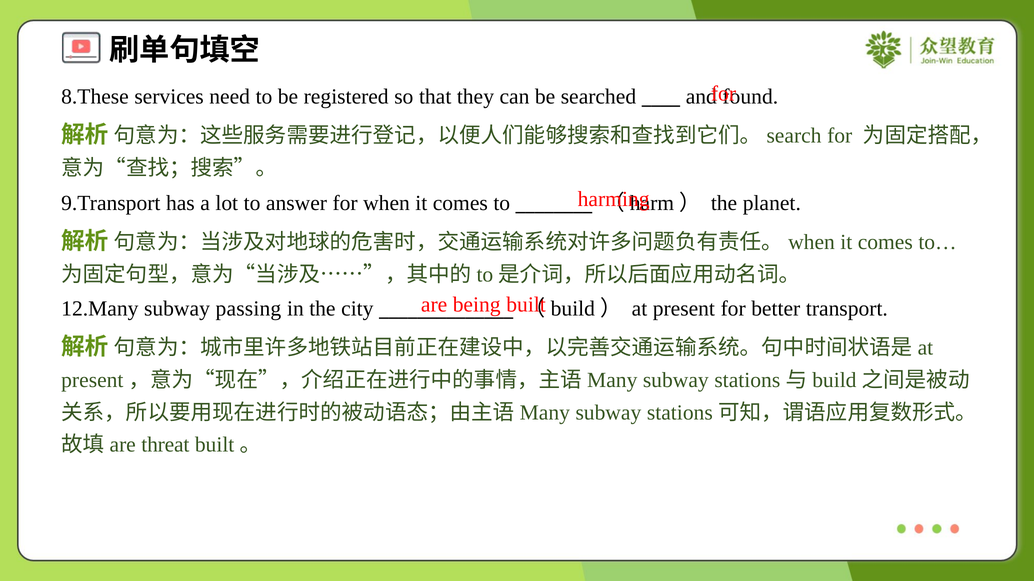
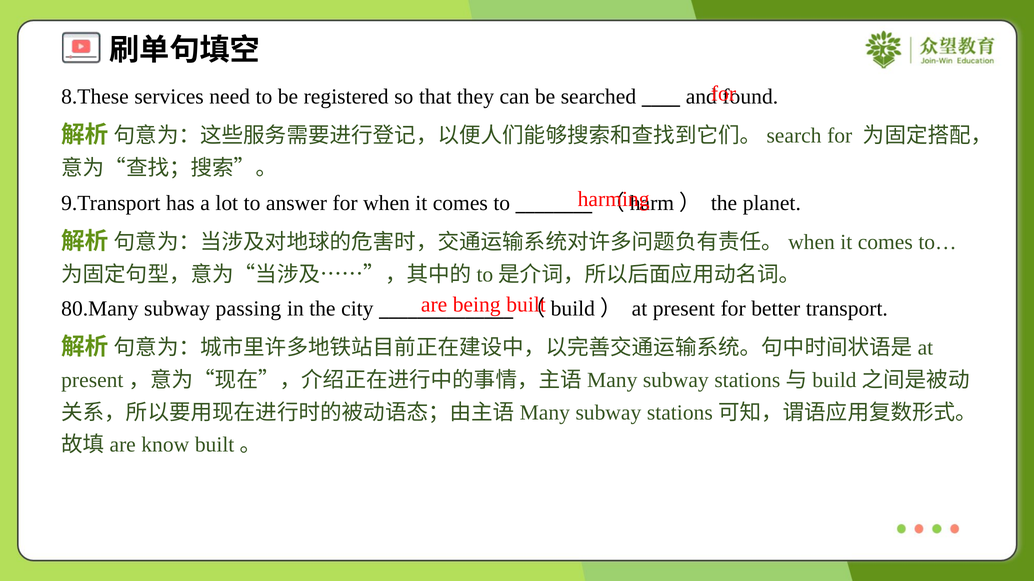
12.Many: 12.Many -> 80.Many (100, 309)
threat: threat -> know (165, 445)
